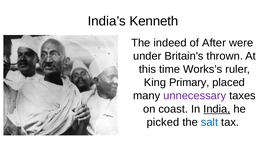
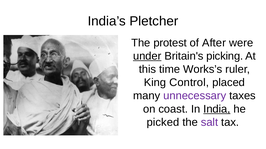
Kenneth: Kenneth -> Pletcher (154, 21)
indeed: indeed -> protest (170, 43)
under underline: none -> present (147, 56)
thrown: thrown -> picking (225, 56)
Primary: Primary -> Control (189, 83)
salt colour: blue -> purple (210, 123)
